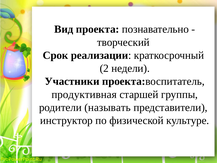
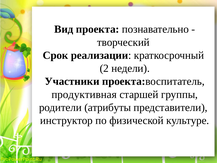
называть: называть -> атрибуты (108, 107)
